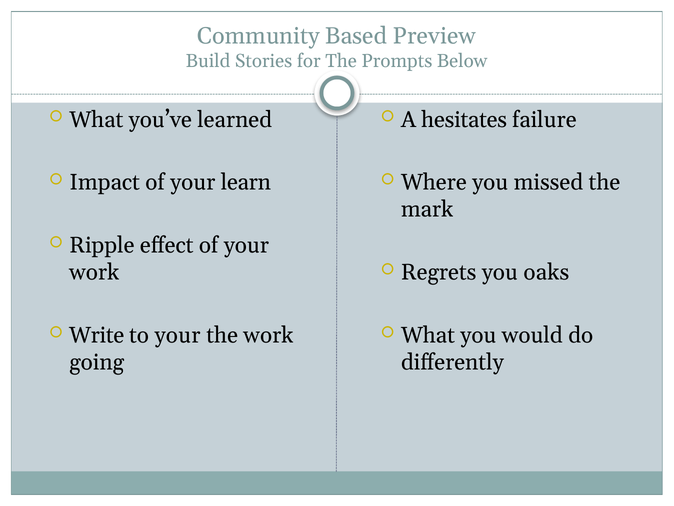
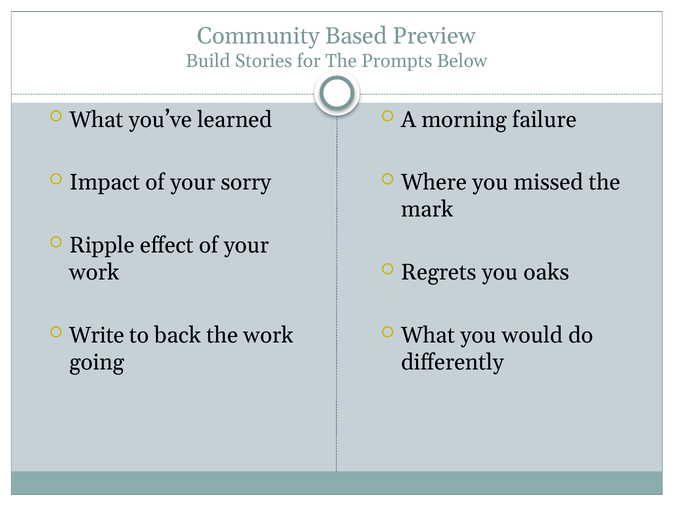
hesitates: hesitates -> morning (464, 119)
learn: learn -> sorry (246, 182)
to your: your -> back (178, 335)
